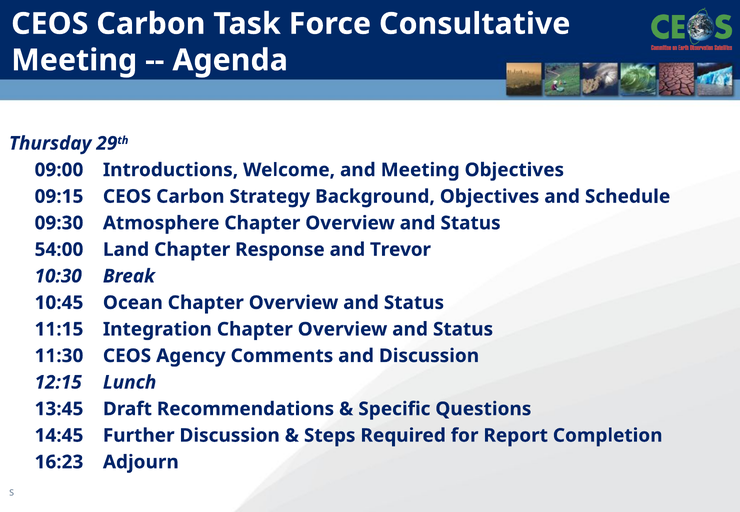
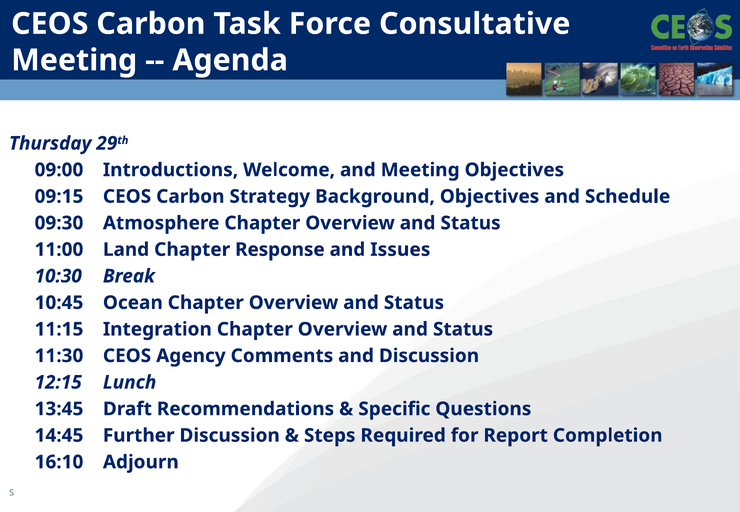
54:00: 54:00 -> 11:00 (59, 250)
Trevor: Trevor -> Issues (400, 250)
16:23: 16:23 -> 16:10 (59, 462)
